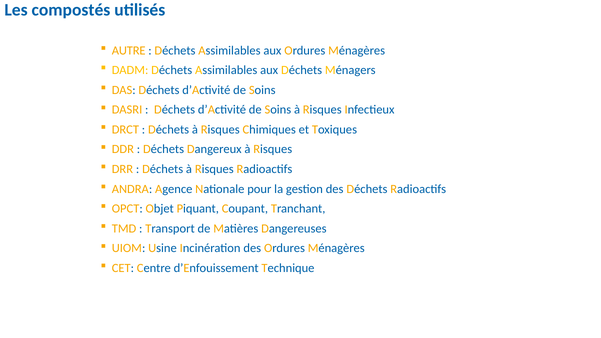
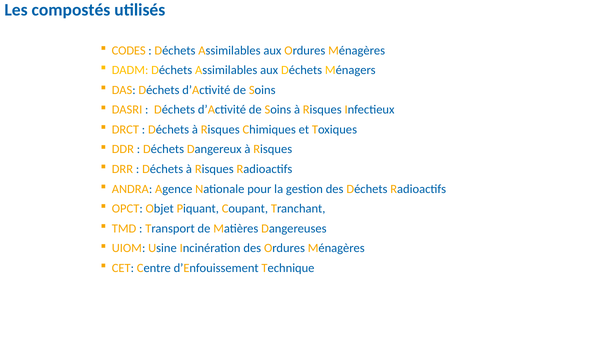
AUTRE: AUTRE -> CODES (129, 50)
